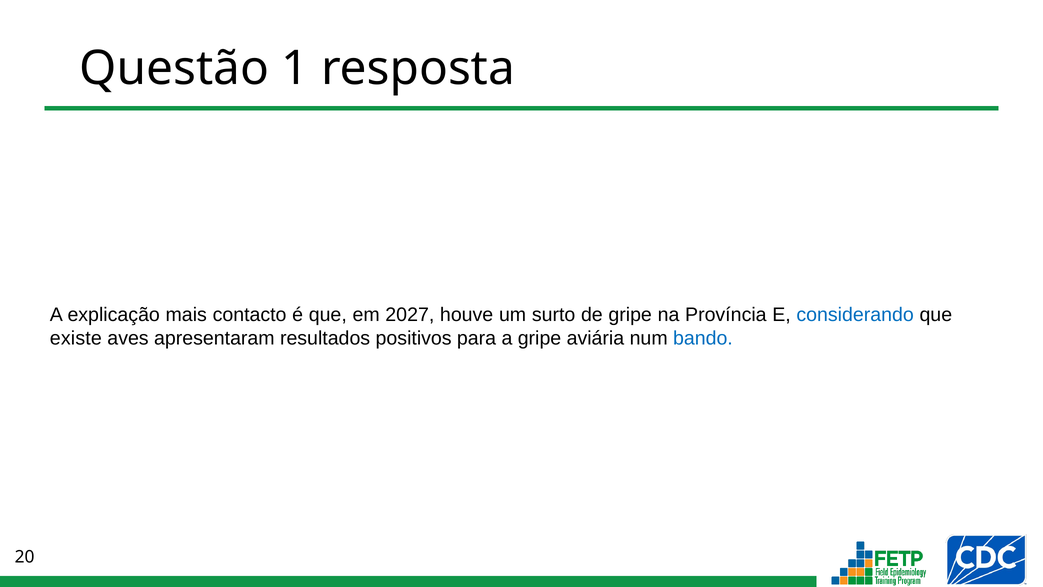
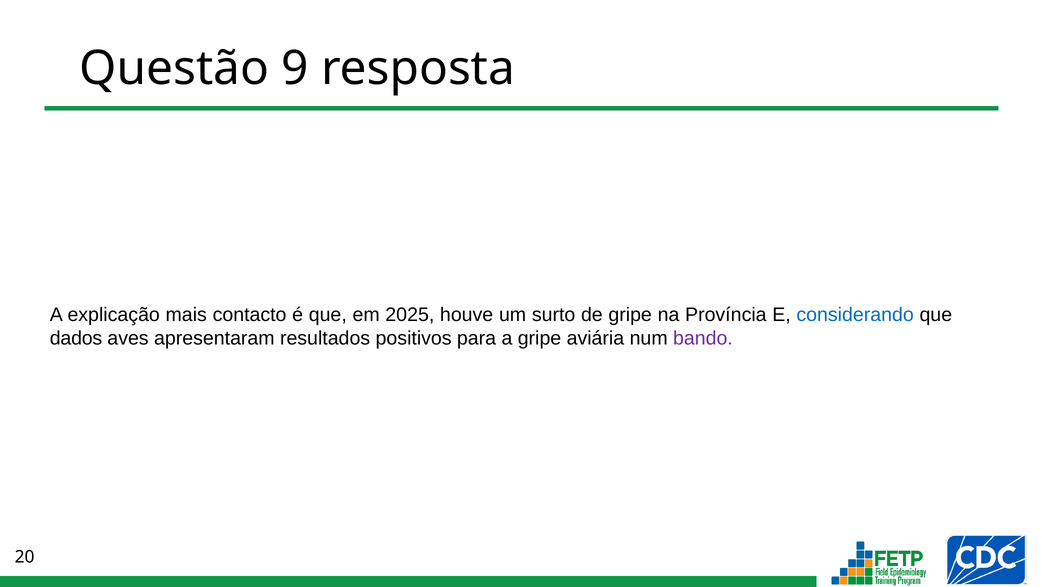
1: 1 -> 9 (295, 68)
2027: 2027 -> 2025 (410, 315)
existe: existe -> dados (76, 338)
bando colour: blue -> purple (703, 338)
